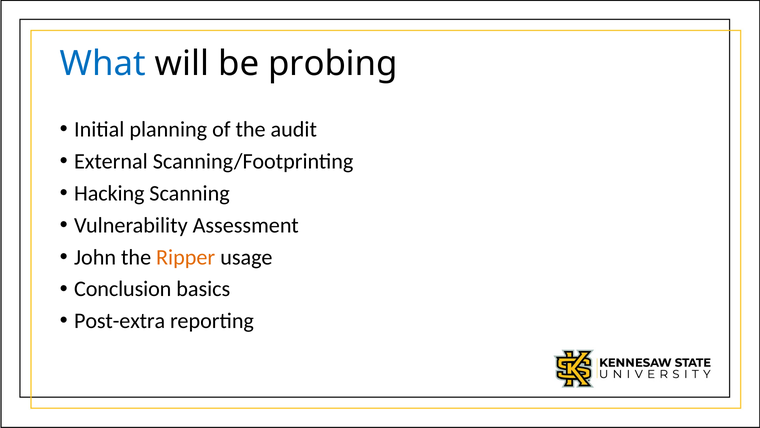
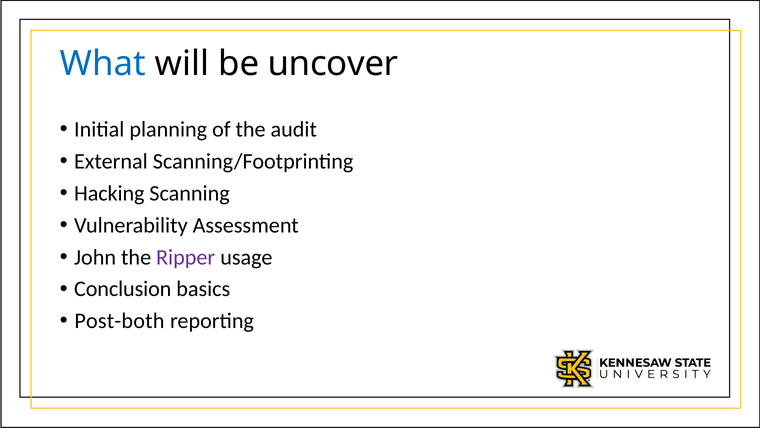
probing: probing -> uncover (333, 64)
Ripper colour: orange -> purple (186, 257)
Post-extra: Post-extra -> Post-both (119, 321)
